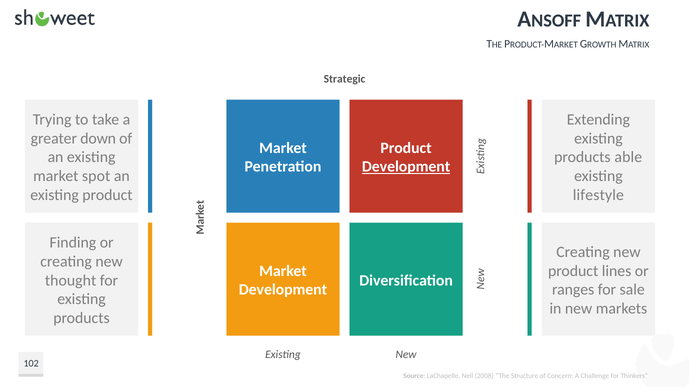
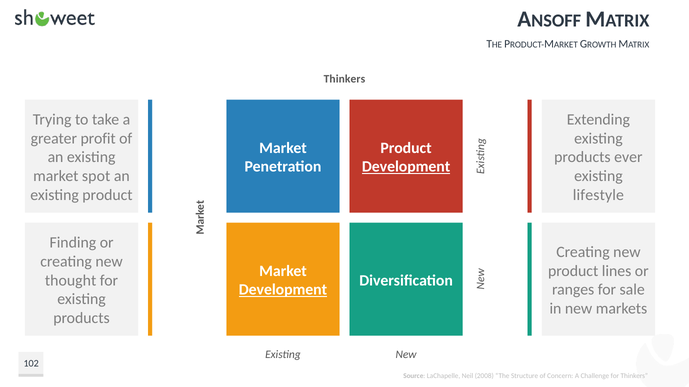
Strategic: Strategic -> Thinkers (344, 79)
down: down -> profit (98, 139)
able: able -> ever (628, 158)
Development underline: none -> present (283, 290)
